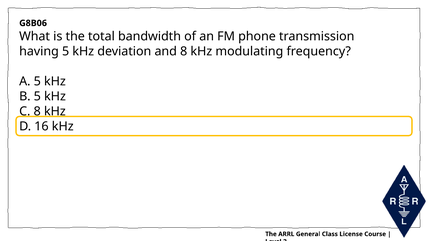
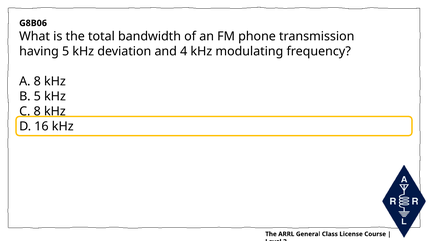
and 8: 8 -> 4 (184, 51)
A 5: 5 -> 8 (37, 81)
